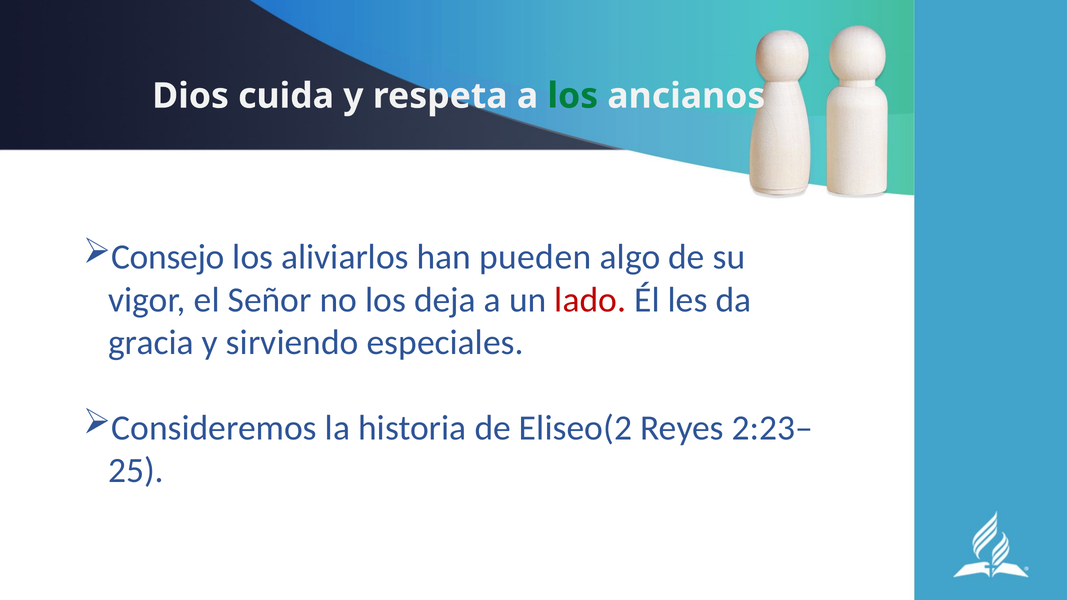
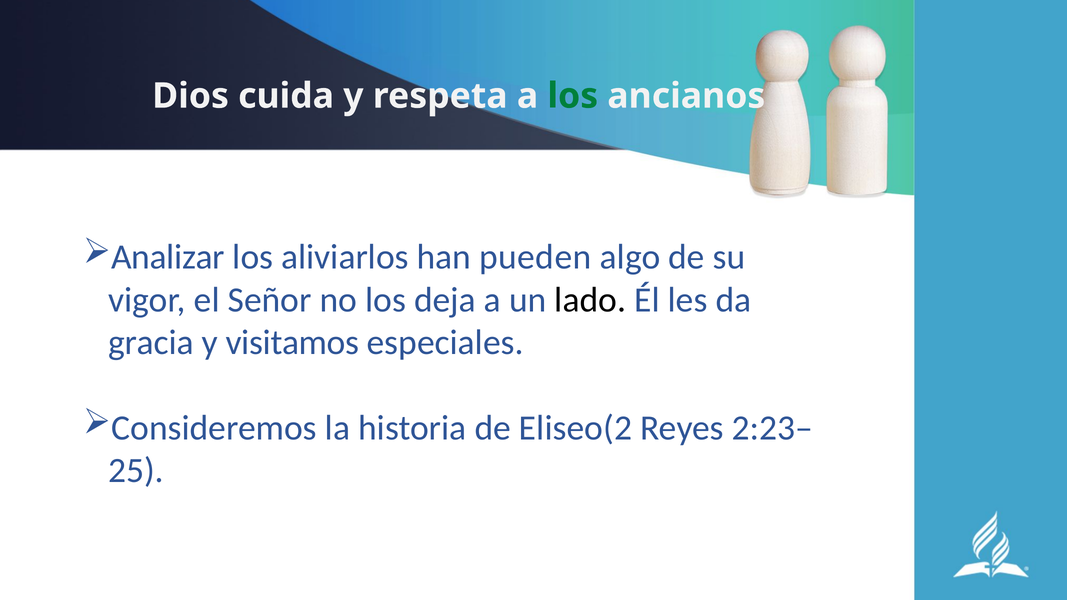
Consejo: Consejo -> Analizar (168, 257)
lado colour: red -> black (590, 300)
sirviendo: sirviendo -> visitamos (292, 343)
